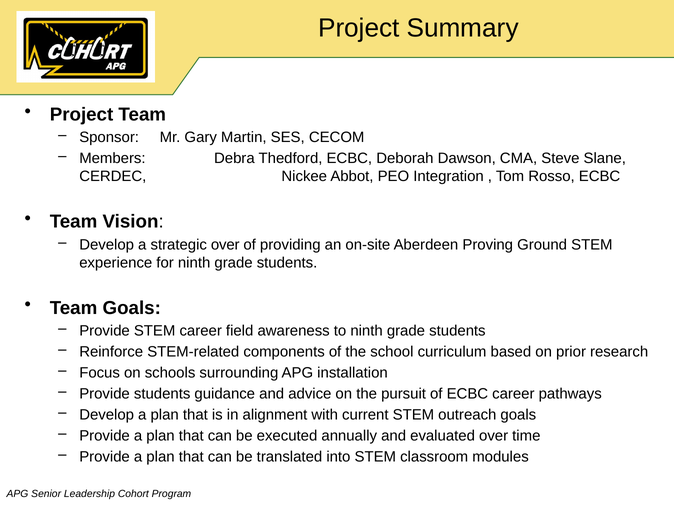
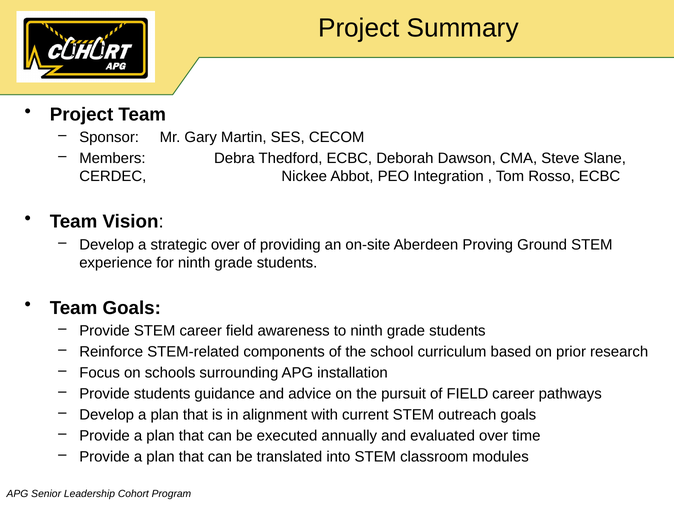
of ECBC: ECBC -> FIELD (467, 393)
